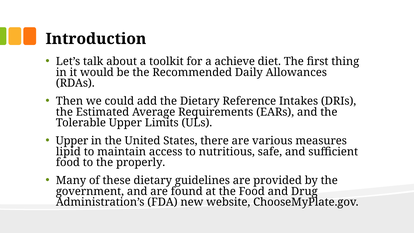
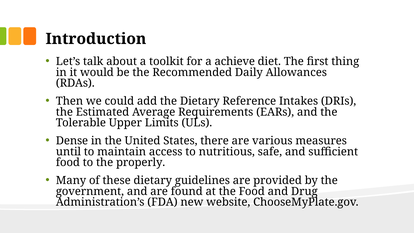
Upper: Upper -> Dense (72, 141)
lipid: lipid -> until (68, 152)
